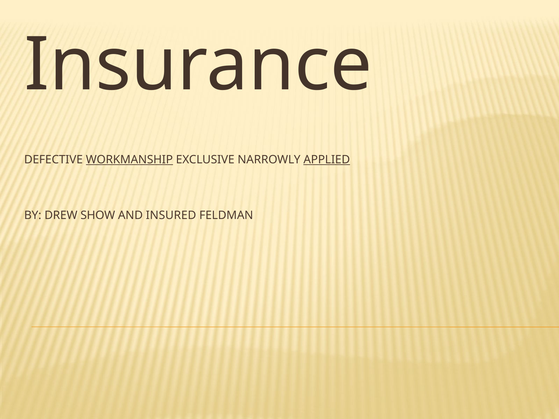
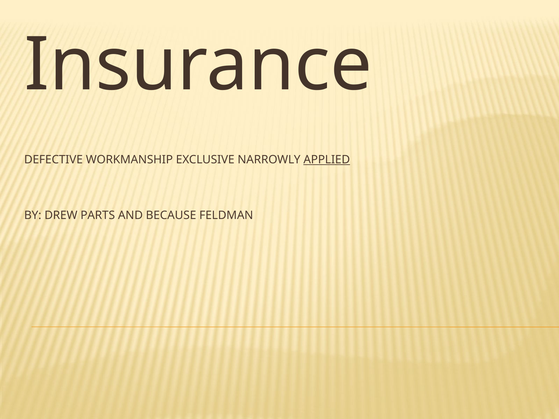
WORKMANSHIP underline: present -> none (129, 160)
SHOW: SHOW -> PARTS (98, 216)
INSURED: INSURED -> BECAUSE (171, 216)
